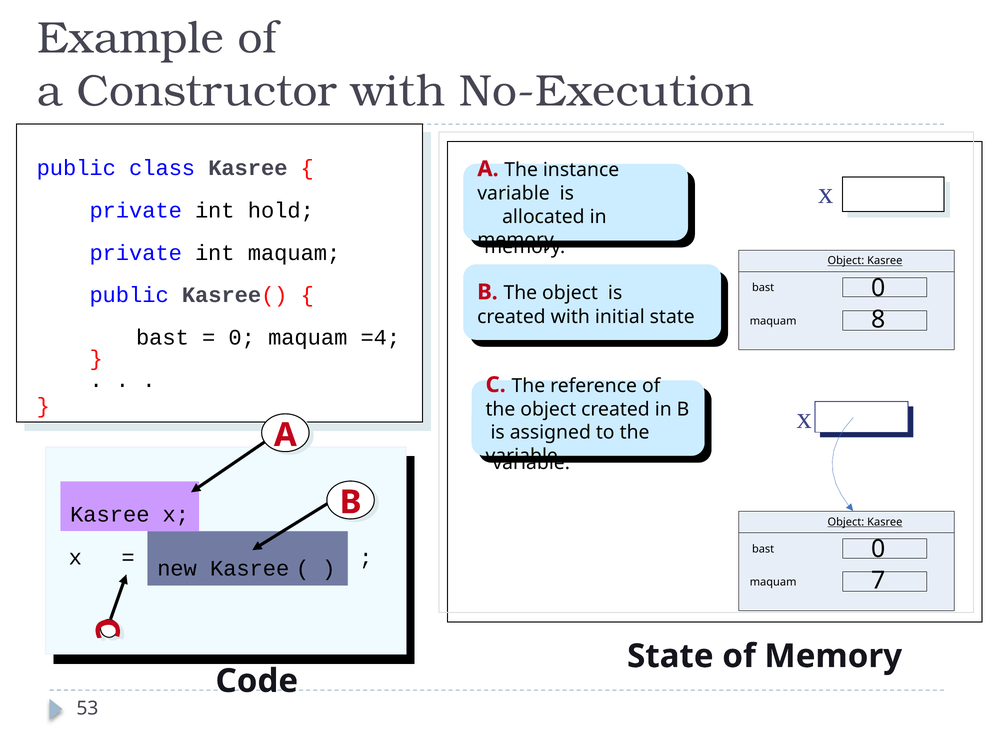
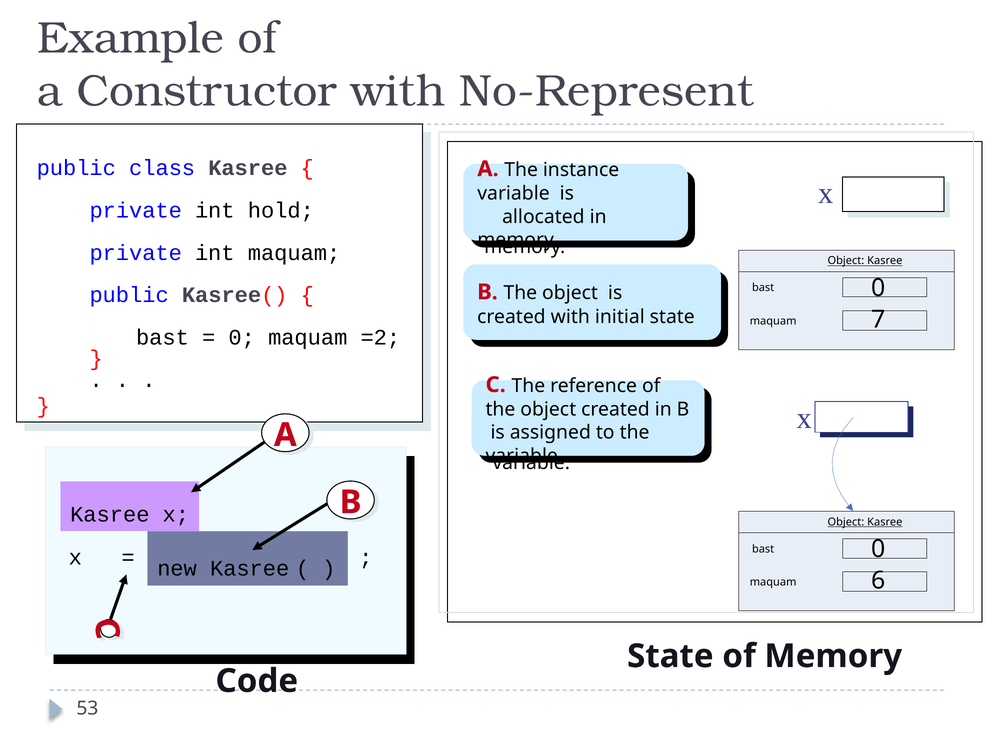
No-Execution: No-Execution -> No-Represent (607, 91)
8: 8 -> 7 (878, 320)
=4: =4 -> =2 (380, 338)
7: 7 -> 6 (878, 581)
